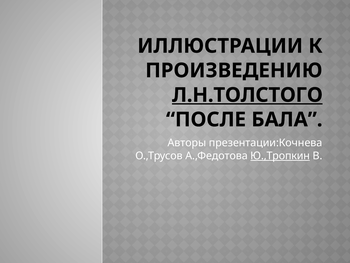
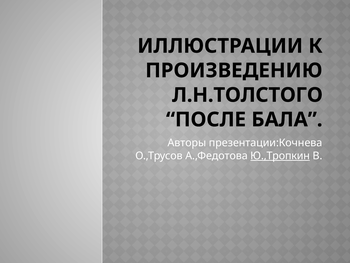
Л.Н.ТОЛСТОГО underline: present -> none (247, 95)
